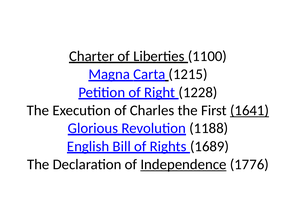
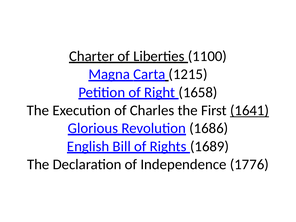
1228: 1228 -> 1658 (198, 92)
1188: 1188 -> 1686 (209, 128)
Independence underline: present -> none (183, 164)
